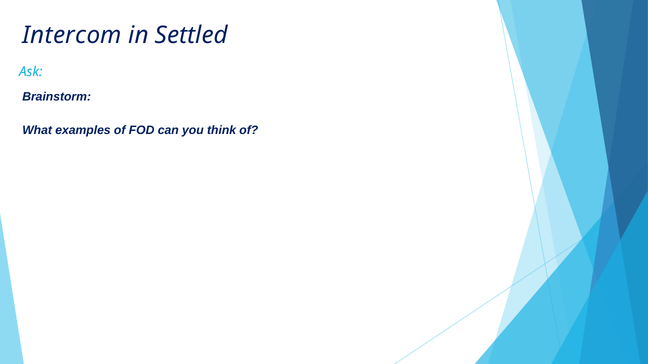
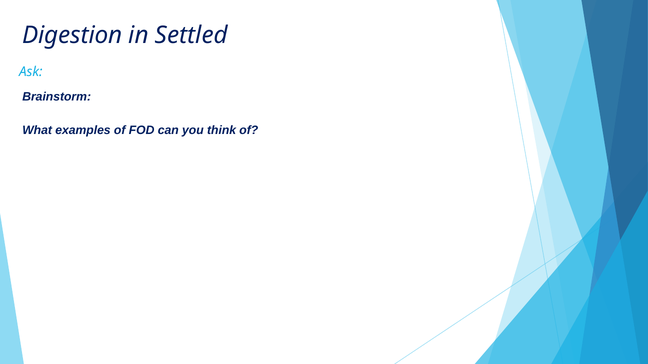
Intercom: Intercom -> Digestion (72, 35)
